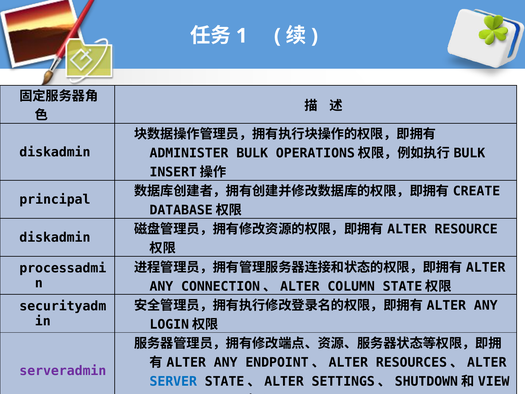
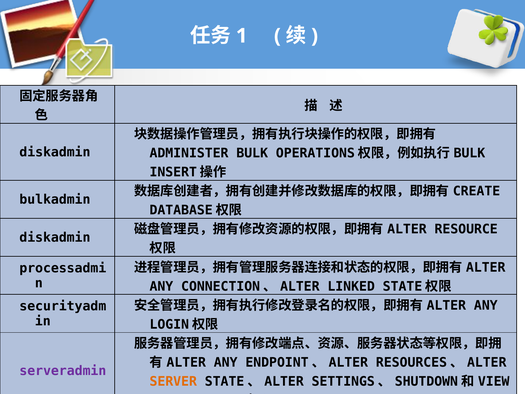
principal: principal -> bulkadmin (55, 199)
COLUMN: COLUMN -> LINKED (351, 286)
SERVER colour: blue -> orange (173, 381)
